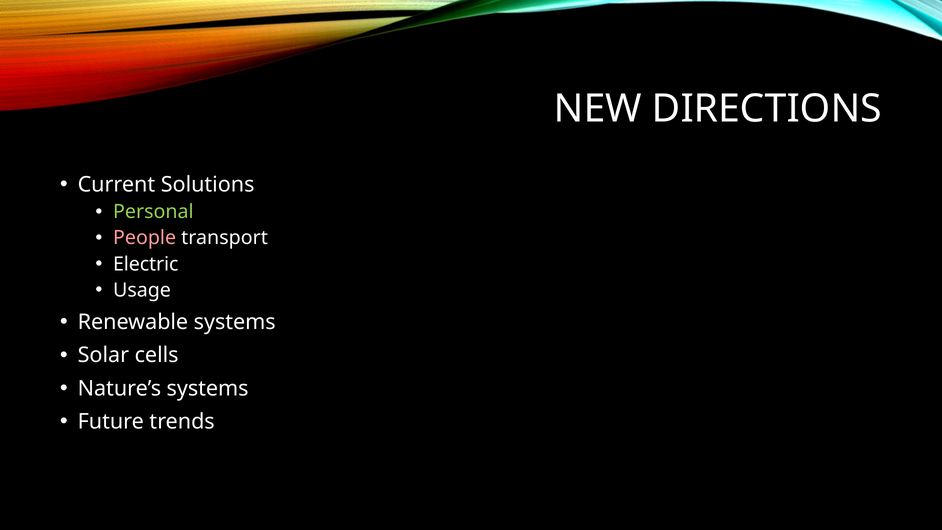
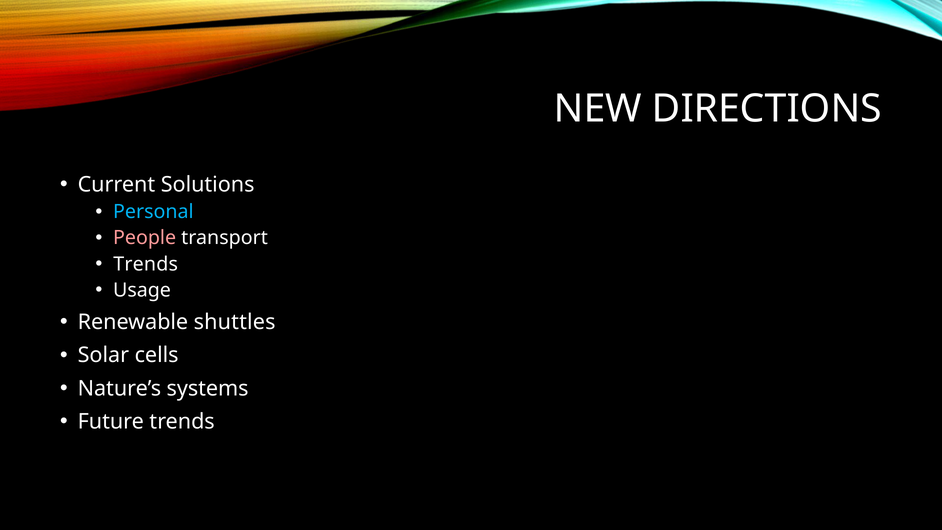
Personal colour: light green -> light blue (153, 212)
Electric: Electric -> Trends (146, 264)
Renewable systems: systems -> shuttles (235, 322)
